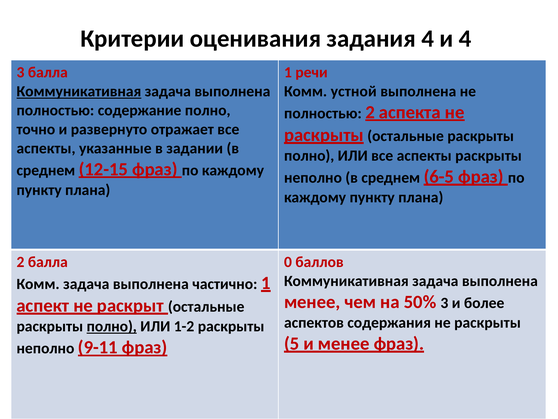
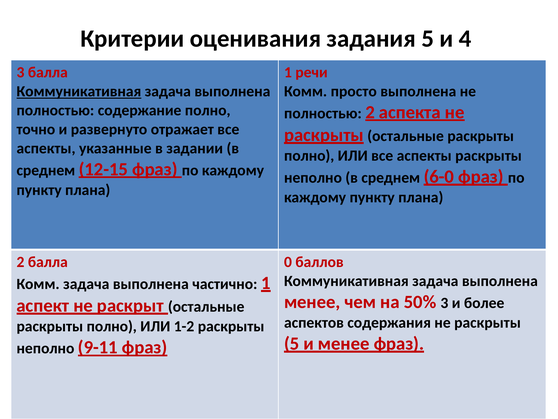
задания 4: 4 -> 5 (428, 38)
устной: устной -> просто (354, 91)
6-5: 6-5 -> 6-0 (439, 176)
полно underline: present -> none (112, 326)
